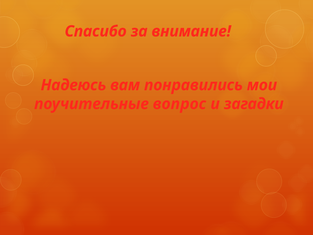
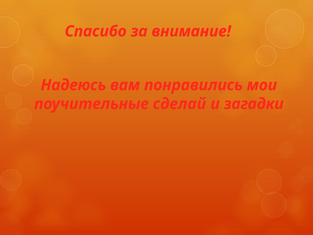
вопрос: вопрос -> сделай (179, 104)
